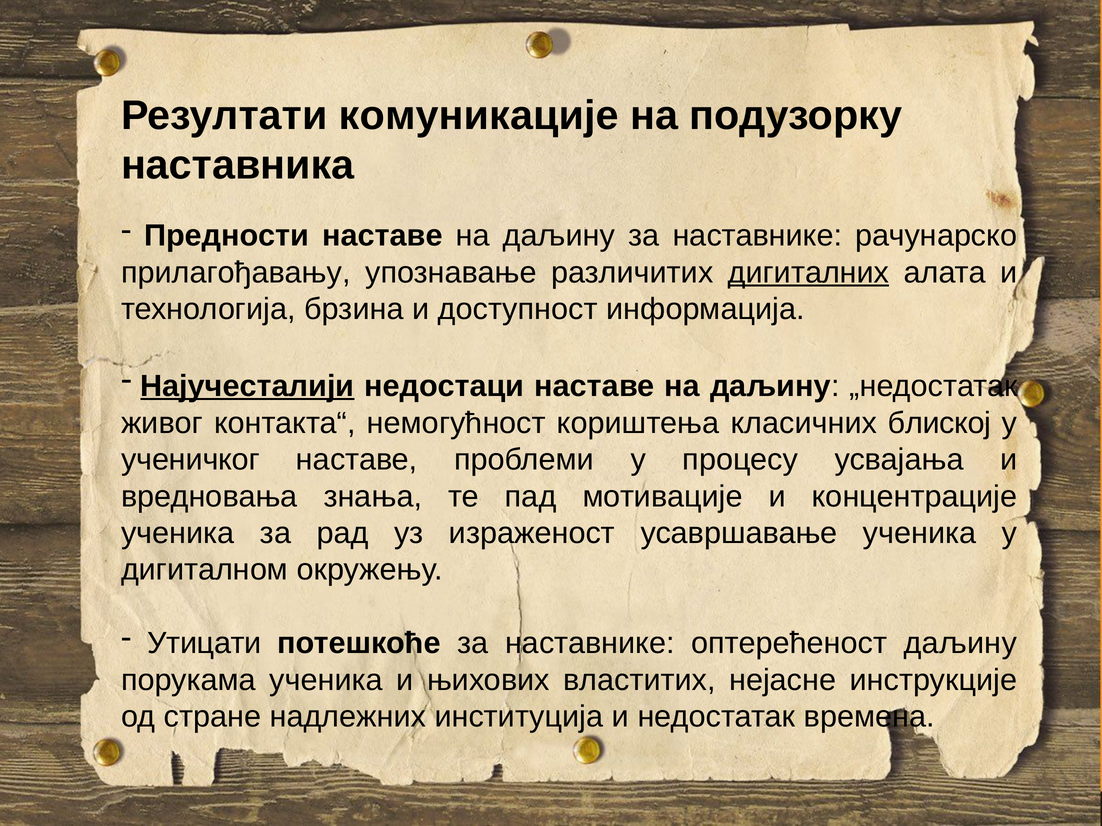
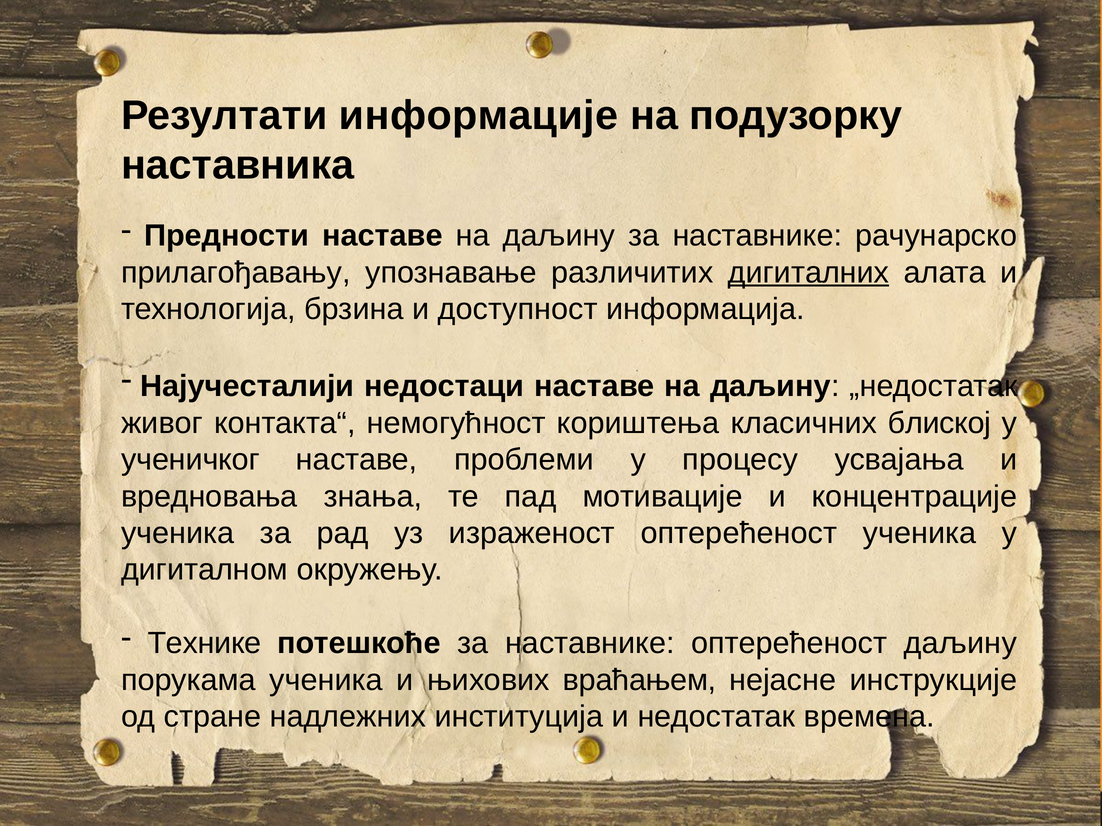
комуникације: комуникације -> информације (479, 116)
Најучесталији underline: present -> none (247, 386)
израженост усавршавање: усавршавање -> оптерећеност (739, 533)
Утицати: Утицати -> Технике (204, 644)
властитих: властитих -> враћањем (640, 680)
